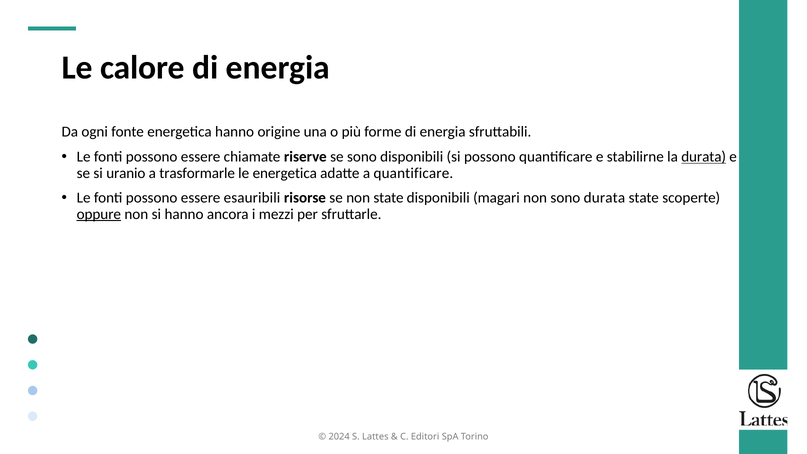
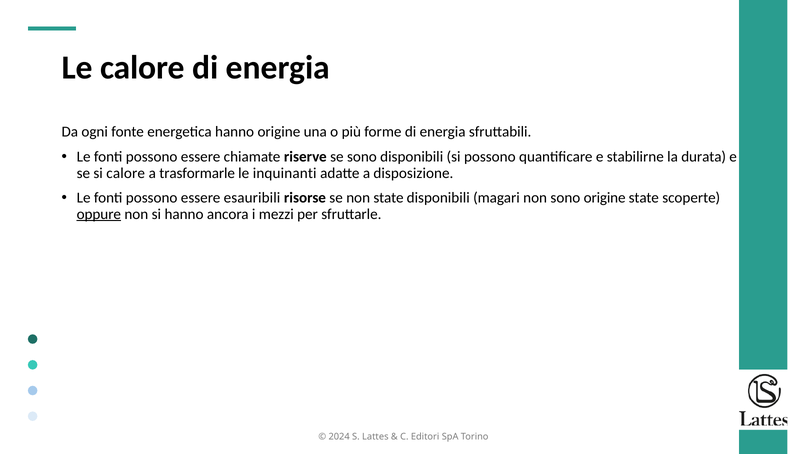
durata underline: present -> none (704, 157)
si uranio: uranio -> calore (126, 173)
le energetica: energetica -> inquinanti (285, 173)
a quantificare: quantificare -> disposizione (413, 173)
sono durata: durata -> origine (605, 198)
